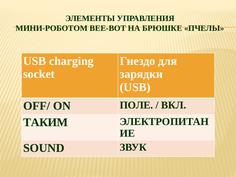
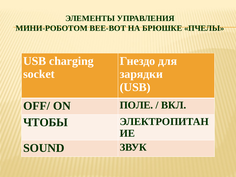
ТАКИМ: ТАКИМ -> ЧТОБЫ (46, 122)
